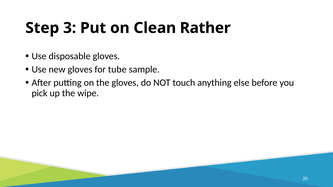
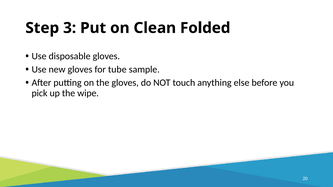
Rather: Rather -> Folded (205, 28)
